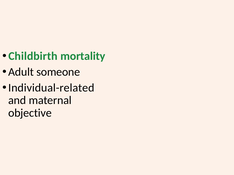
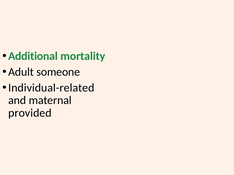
Childbirth: Childbirth -> Additional (33, 56)
objective: objective -> provided (30, 113)
